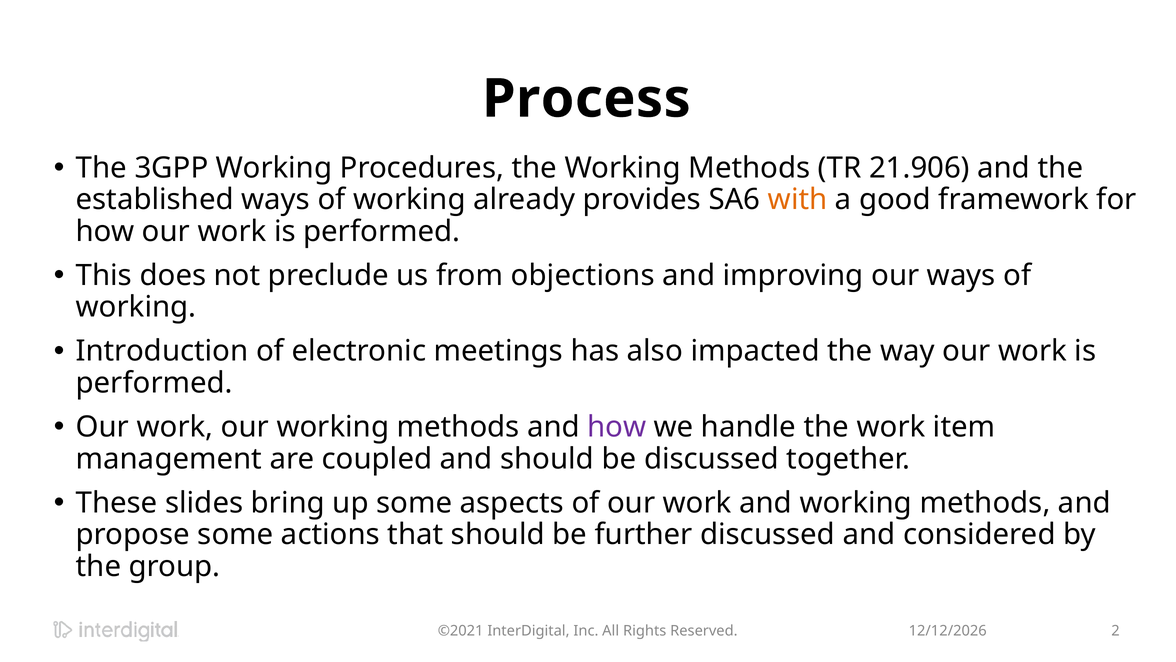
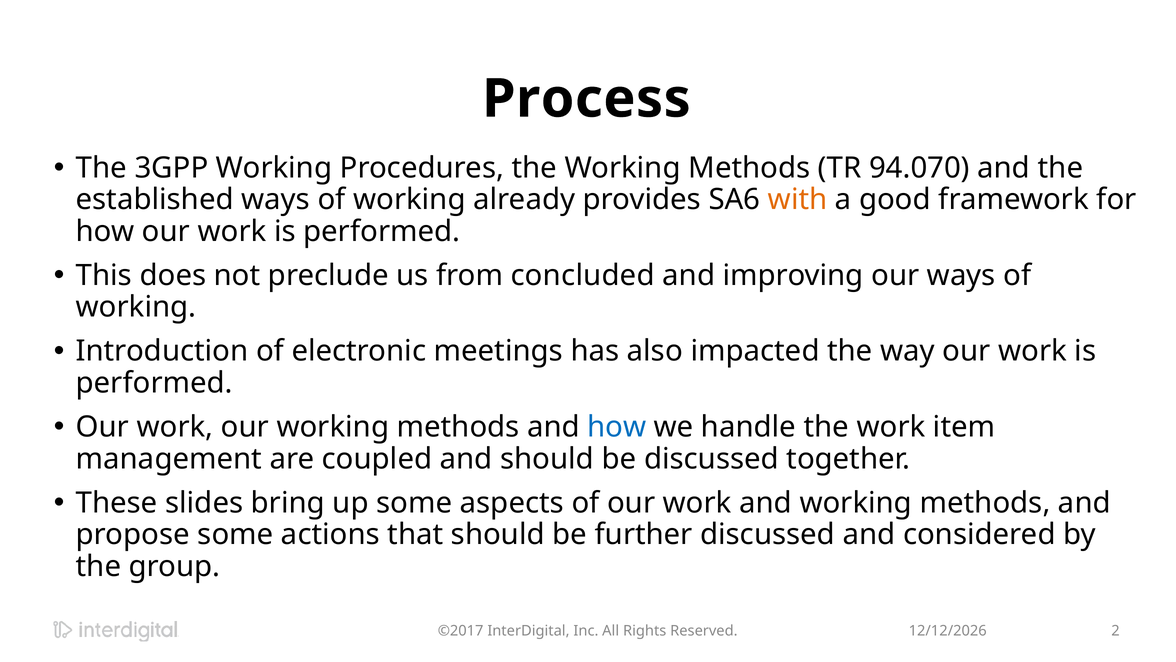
21.906: 21.906 -> 94.070 (919, 168)
objections: objections -> concluded (583, 275)
how colour: purple -> blue (617, 427)
©2021: ©2021 -> ©2017 (461, 631)
